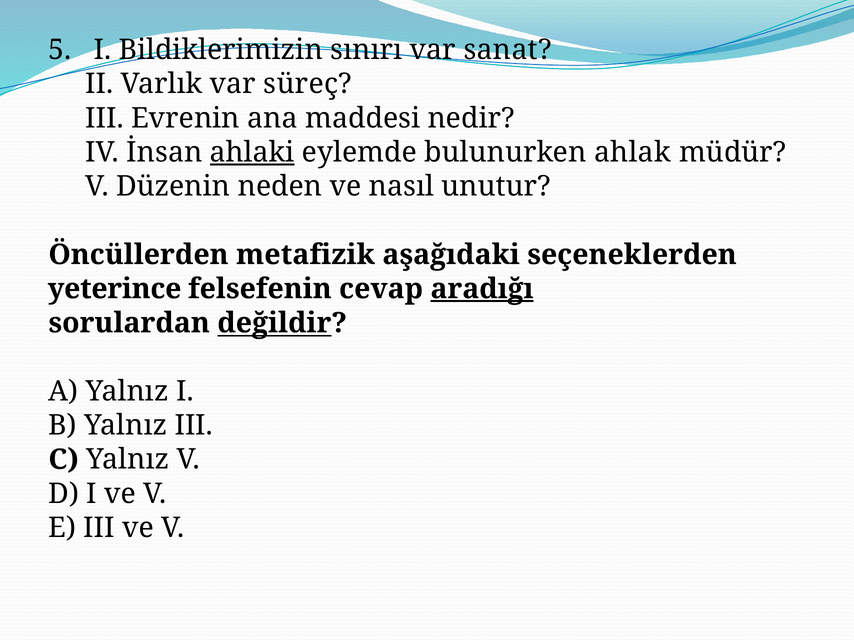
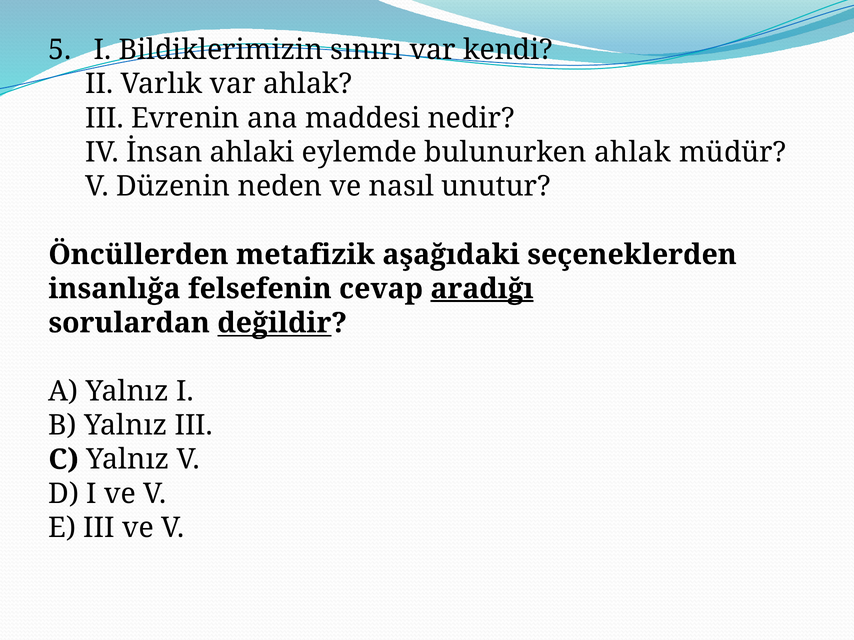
sanat: sanat -> kendi (508, 50)
var süreç: süreç -> ahlak (308, 84)
ahlaki underline: present -> none (252, 152)
yeterince: yeterince -> insanlığa (114, 289)
